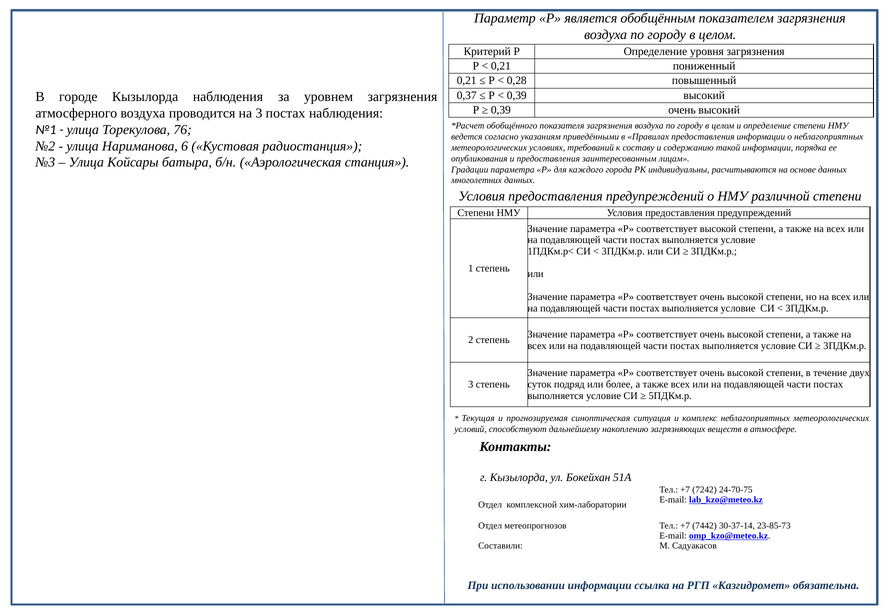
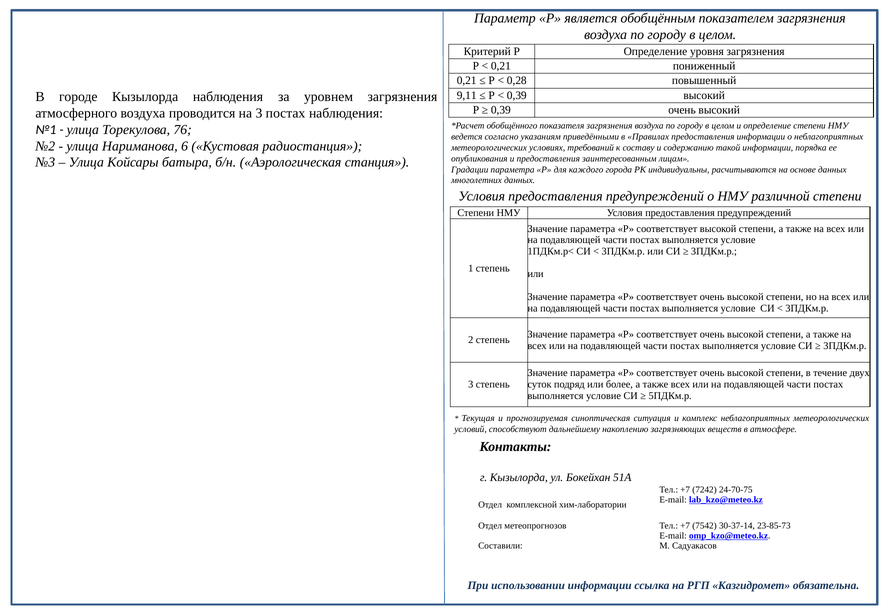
0,37: 0,37 -> 9,11 (467, 95)
7442: 7442 -> 7542 (705, 526)
